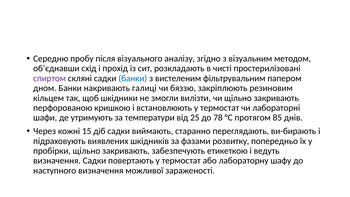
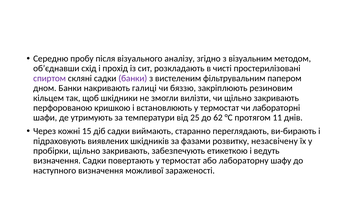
банки colour: blue -> purple (133, 78)
78: 78 -> 62 (218, 118)
85: 85 -> 11 (277, 118)
попередньо: попередньо -> незасвічену (275, 141)
